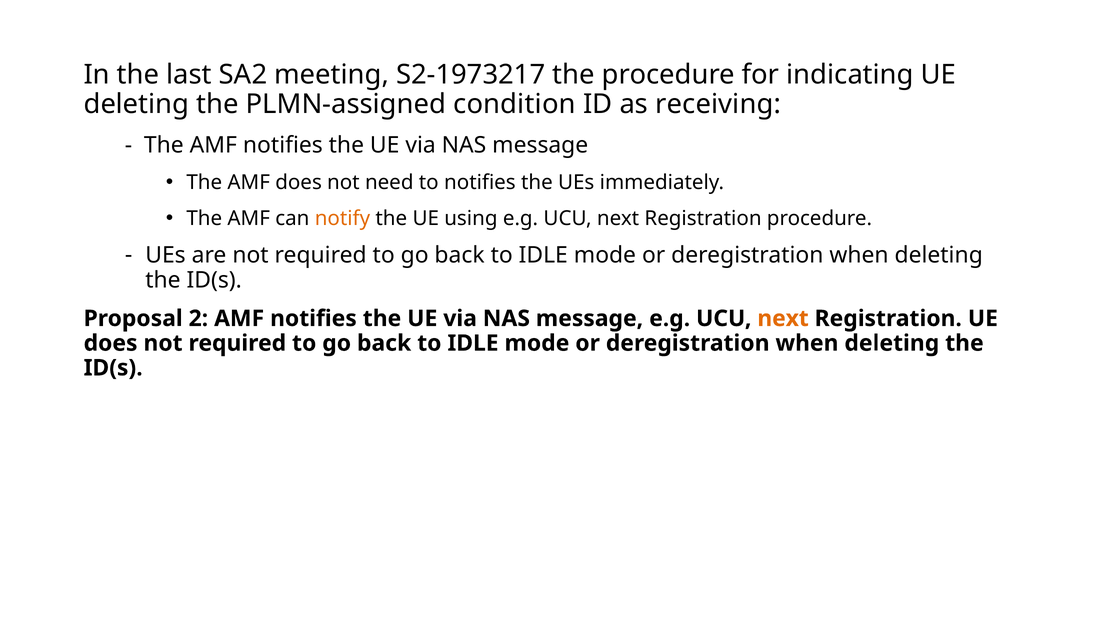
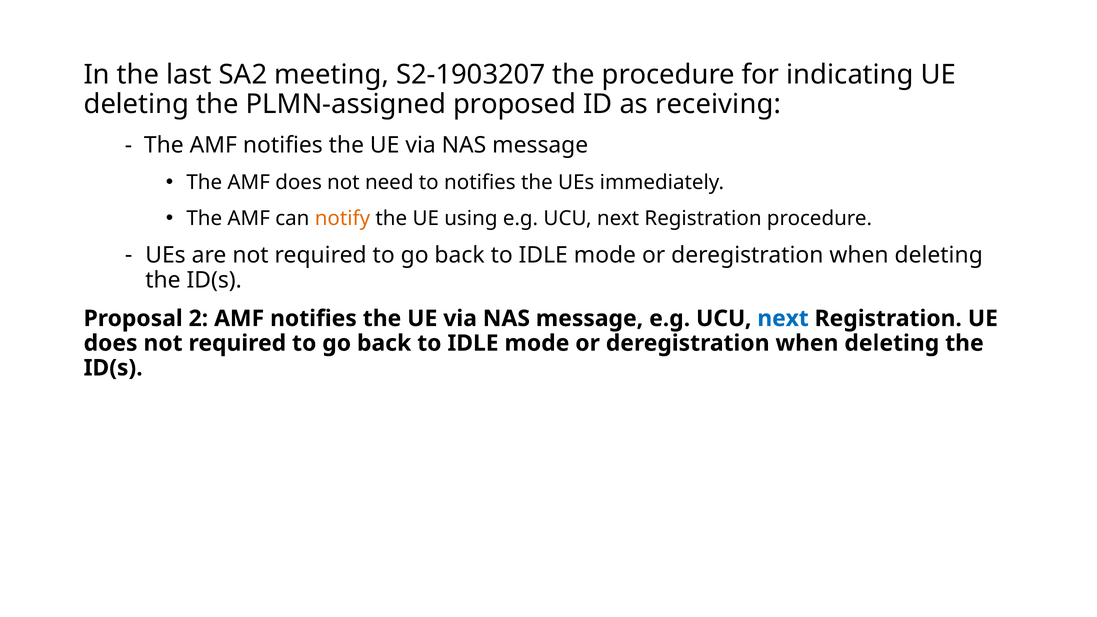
S2-1973217: S2-1973217 -> S2-1903207 (471, 75)
condition: condition -> proposed (515, 104)
next colour: orange -> blue (783, 319)
